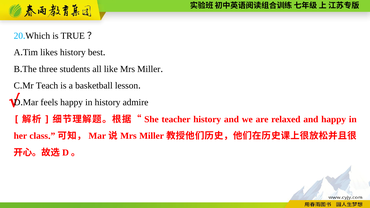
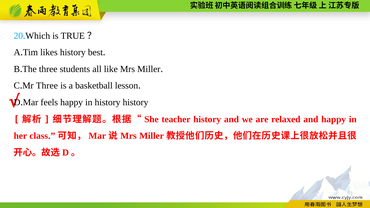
Teach: Teach -> Three (47, 86)
history admire: admire -> history (136, 102)
